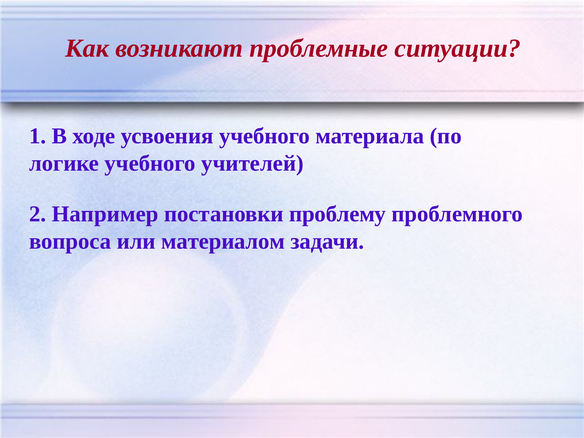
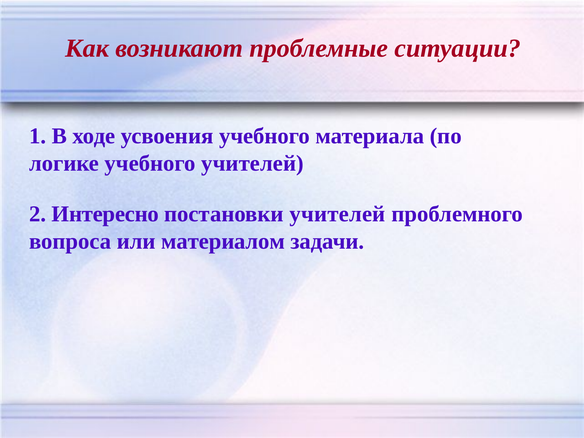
Например: Например -> Интересно (105, 214)
постановки проблему: проблему -> учителей (337, 214)
